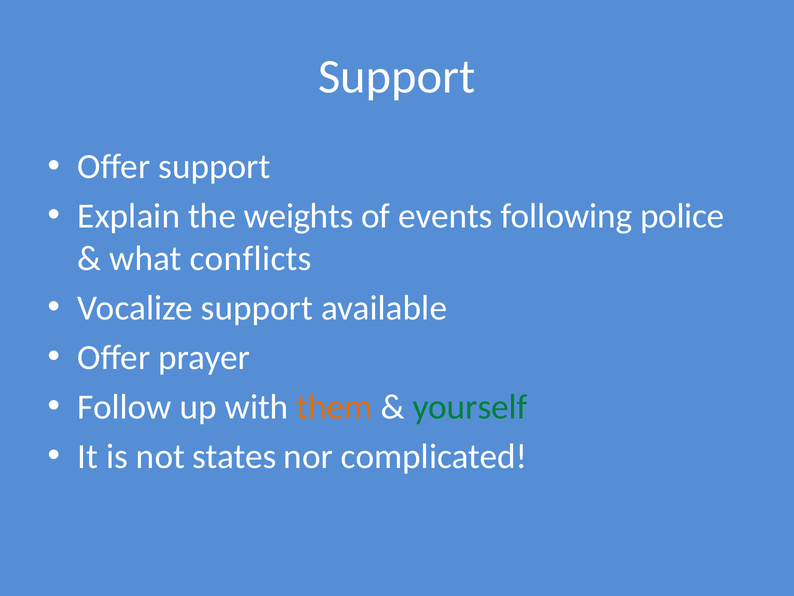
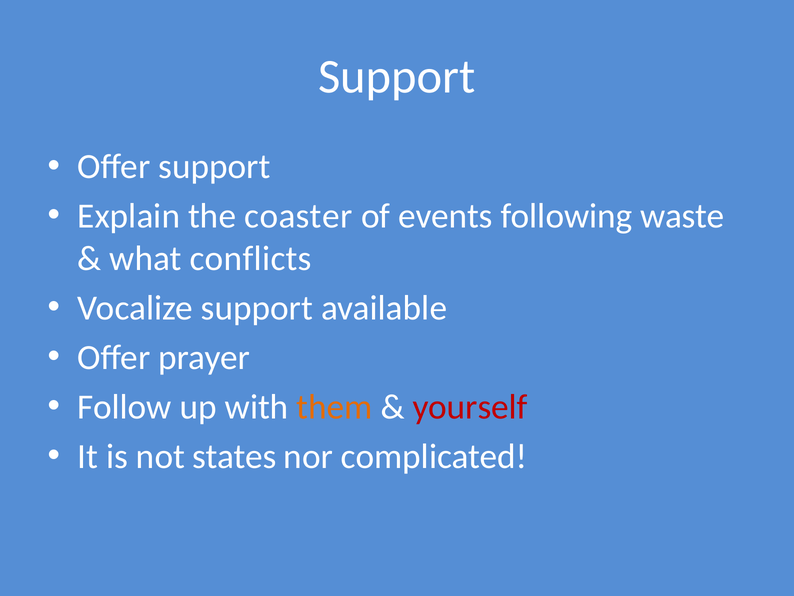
weights: weights -> coaster (298, 216)
police: police -> waste (682, 216)
yourself colour: green -> red (470, 407)
